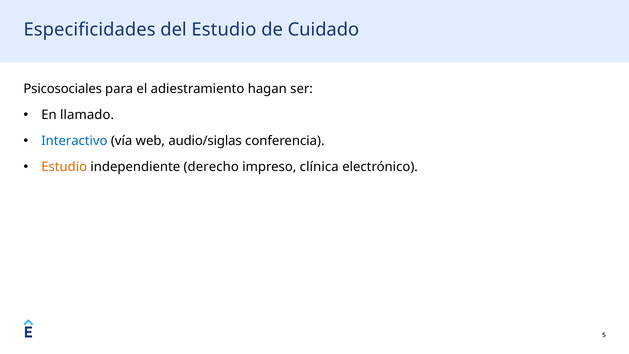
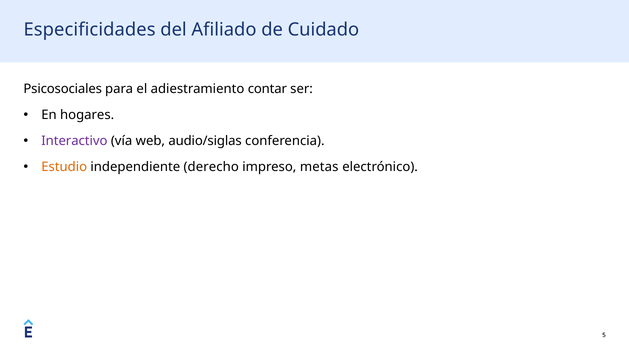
del Estudio: Estudio -> Afiliado (224, 30)
hagan: hagan -> contar (267, 89)
llamado: llamado -> hogares (87, 115)
Interactivo colour: blue -> purple (74, 141)
clínica: clínica -> metas (319, 167)
